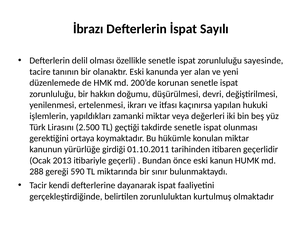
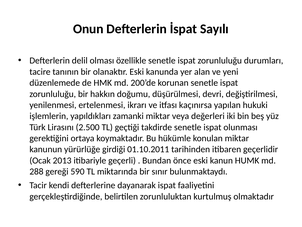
İbrazı: İbrazı -> Onun (88, 29)
sayesinde: sayesinde -> durumları (264, 61)
